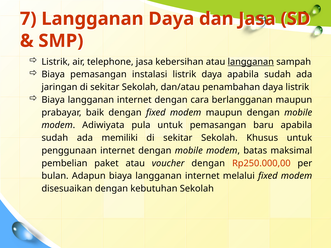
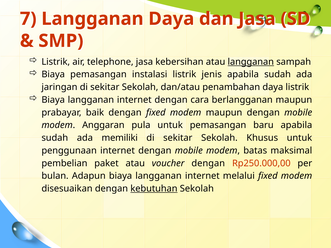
listrik daya: daya -> jenis (212, 75)
Adiwiyata: Adiwiyata -> Anggaran (103, 125)
kebutuhan underline: none -> present (154, 189)
